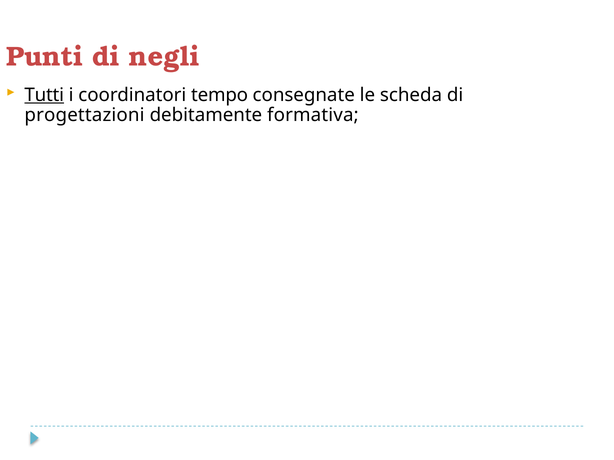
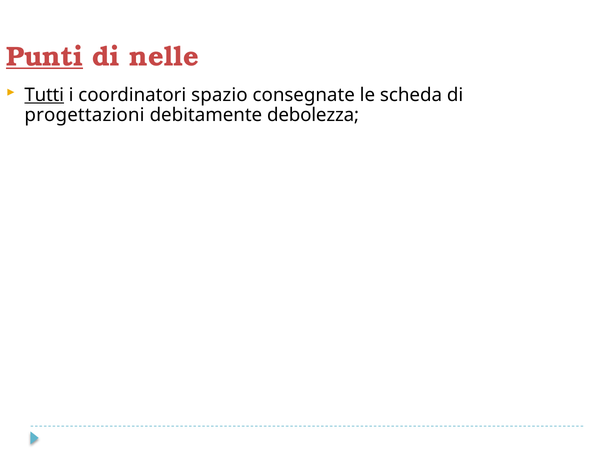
Punti underline: none -> present (45, 57)
negli: negli -> nelle (164, 57)
tempo: tempo -> spazio (219, 95)
formativa: formativa -> debolezza (313, 115)
